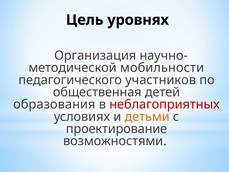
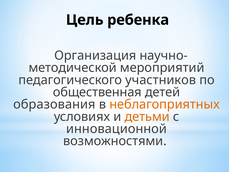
уровнях: уровнях -> ребенка (138, 20)
мобильности: мобильности -> мероприятий (162, 68)
неблагоприятных colour: red -> orange (165, 104)
проектирование: проектирование -> инновационной (116, 129)
